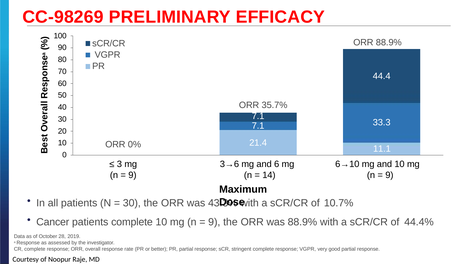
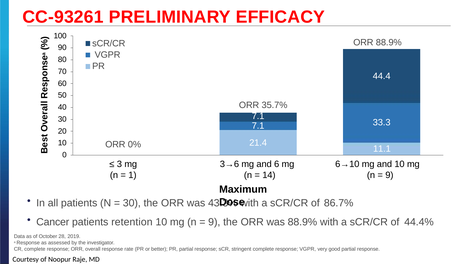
CC-98269: CC-98269 -> CC-93261 (63, 17)
9: 9 -> 1 (132, 175)
10.7%: 10.7% -> 86.7% (339, 203)
patients complete: complete -> retention (132, 222)
